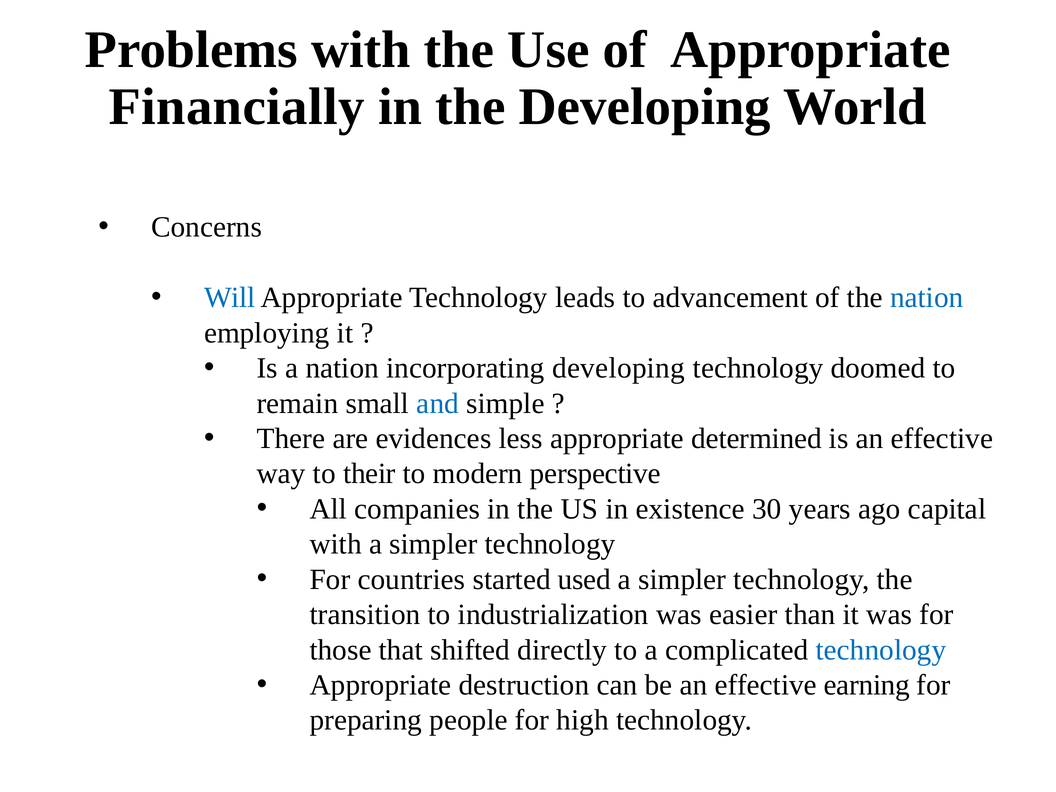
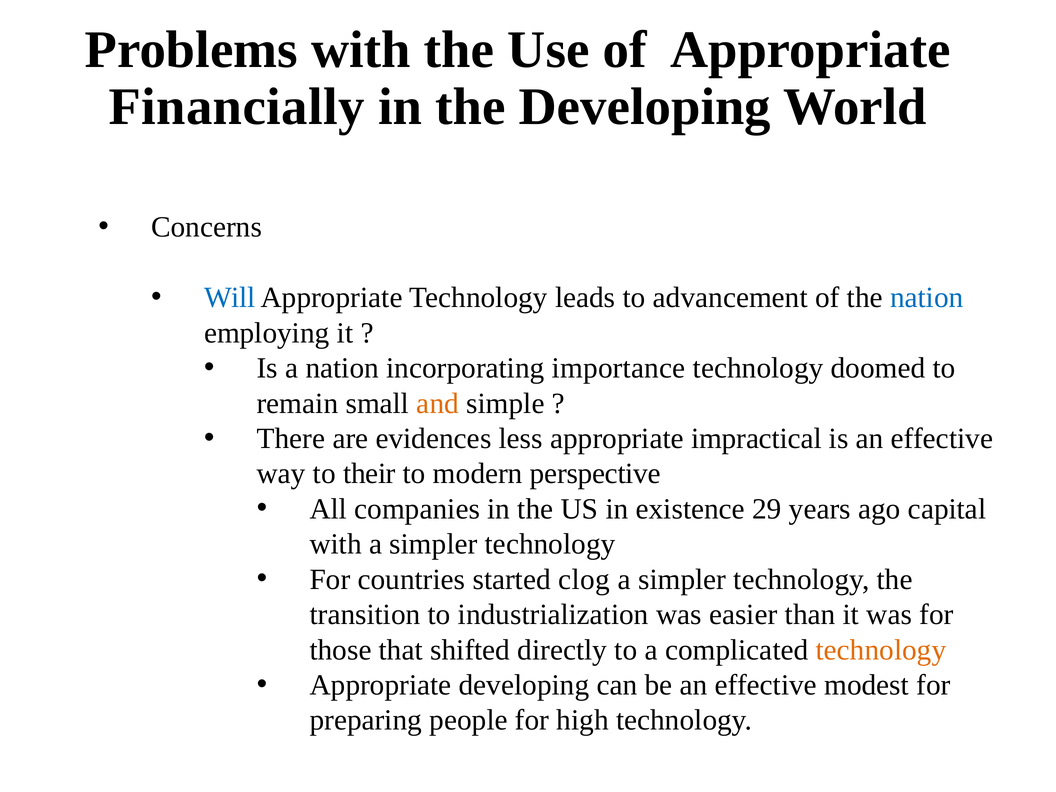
incorporating developing: developing -> importance (619, 368)
and colour: blue -> orange (438, 403)
determined: determined -> impractical (756, 439)
30: 30 -> 29 (767, 509)
used: used -> clog (584, 579)
technology colour: blue -> orange (881, 650)
Appropriate destruction: destruction -> developing (524, 685)
earning: earning -> modest (867, 685)
